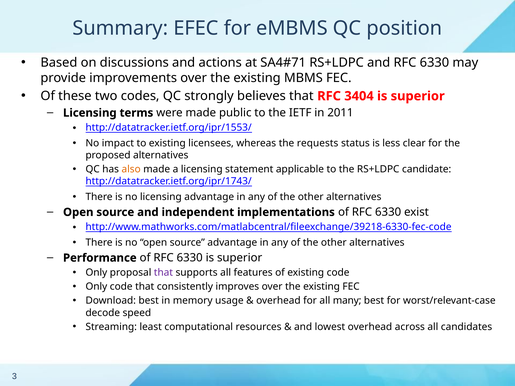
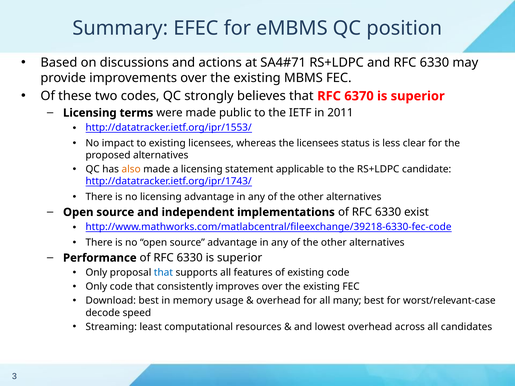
3404: 3404 -> 6370 (359, 96)
the requests: requests -> licensees (318, 143)
that colour: purple -> blue (163, 273)
